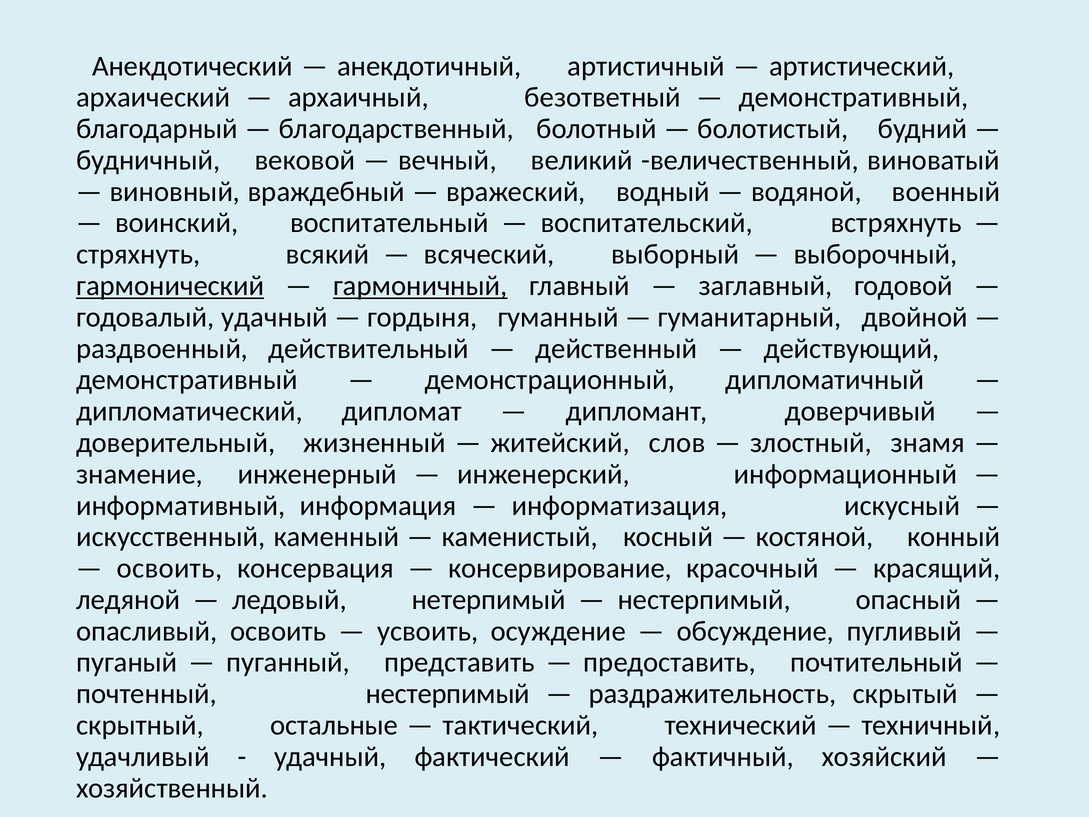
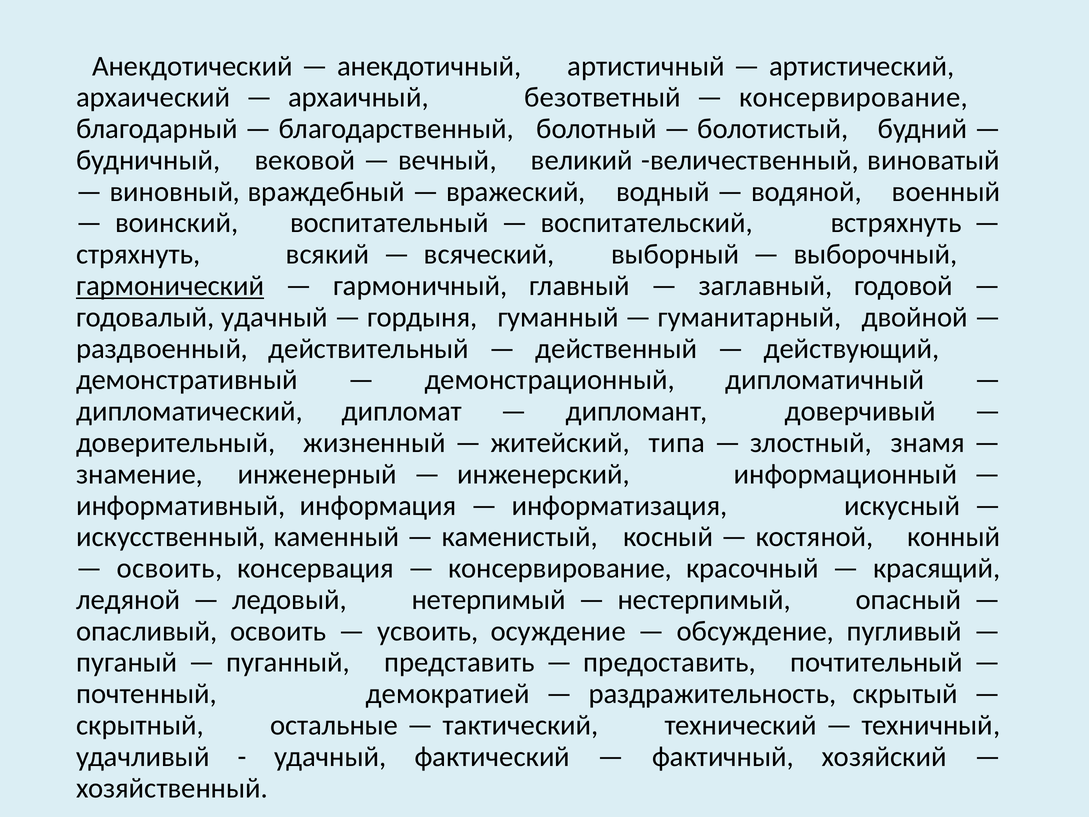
демонстративный: демонстративный -> консервирование (853, 97)
гармоничный underline: present -> none (420, 286)
слов: слов -> типа (677, 443)
почтенный нестерпимый: нестерпимый -> демократией (448, 694)
